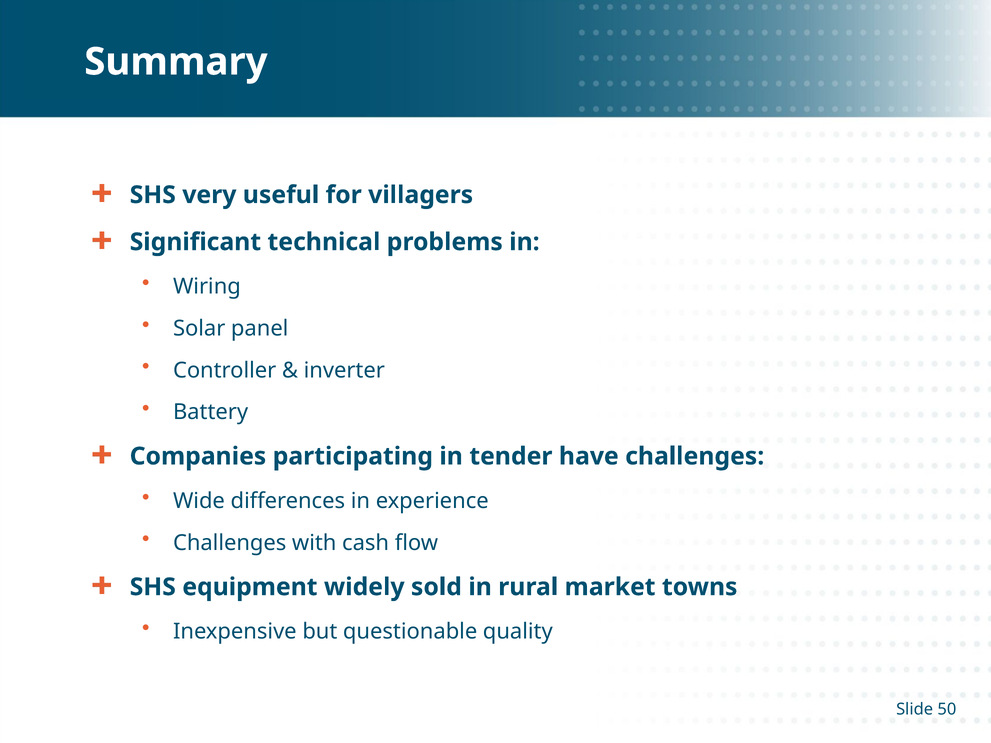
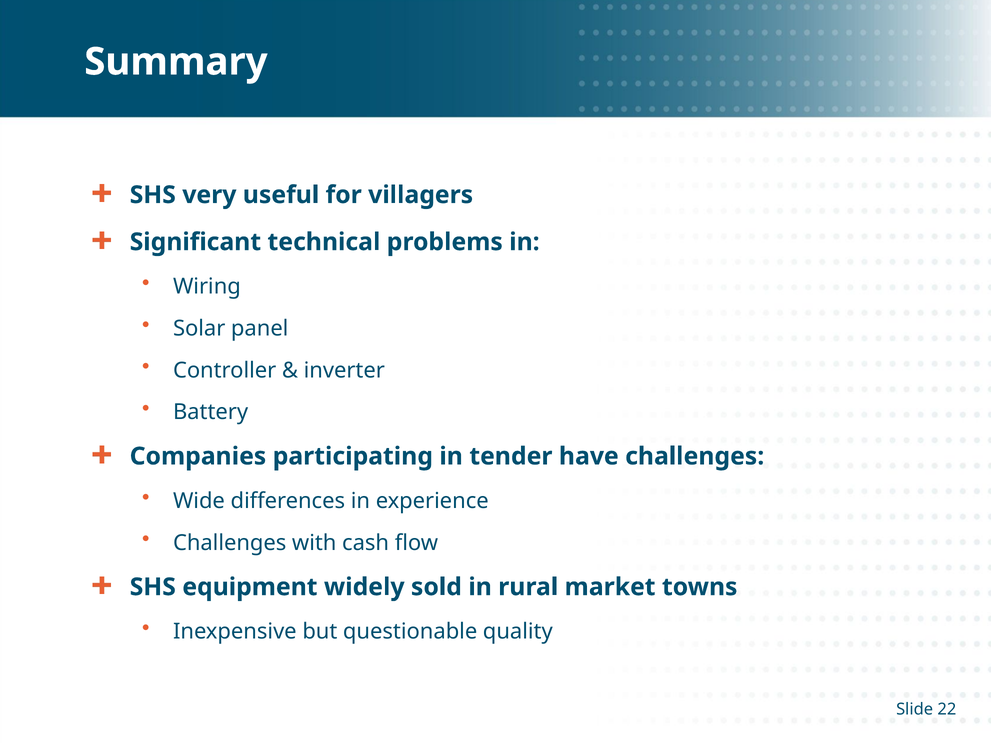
50: 50 -> 22 (947, 710)
